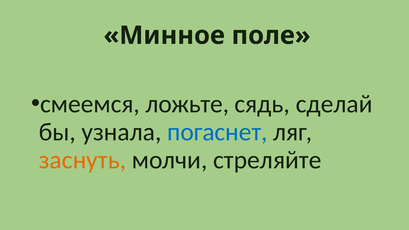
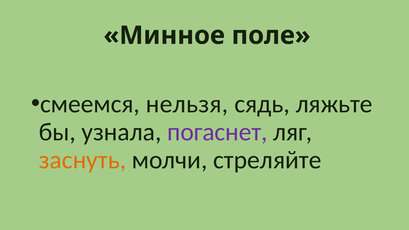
ложьте: ложьте -> нельзя (187, 104)
сделай: сделай -> ляжьте (334, 104)
погаснет colour: blue -> purple (217, 132)
